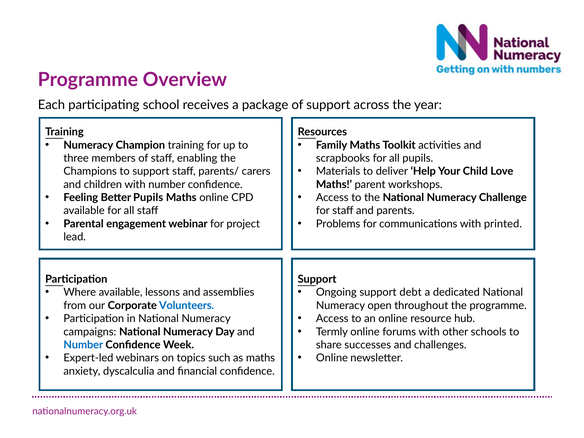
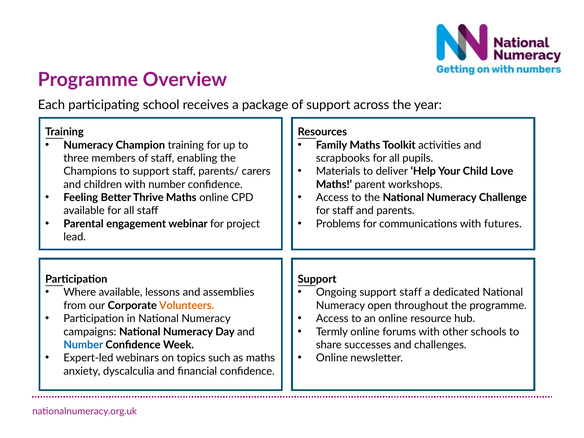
Better Pupils: Pupils -> Thrive (148, 198)
printed: printed -> futures (503, 224)
Ongoing support debt: debt -> staff (411, 292)
Volunteers colour: blue -> orange (187, 305)
